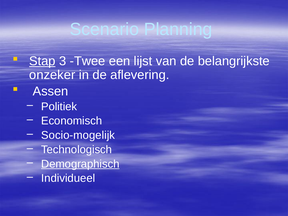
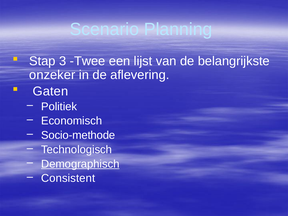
Stap underline: present -> none (42, 61)
Assen: Assen -> Gaten (50, 91)
Socio-mogelijk: Socio-mogelijk -> Socio-methode (78, 135)
Individueel: Individueel -> Consistent (68, 178)
